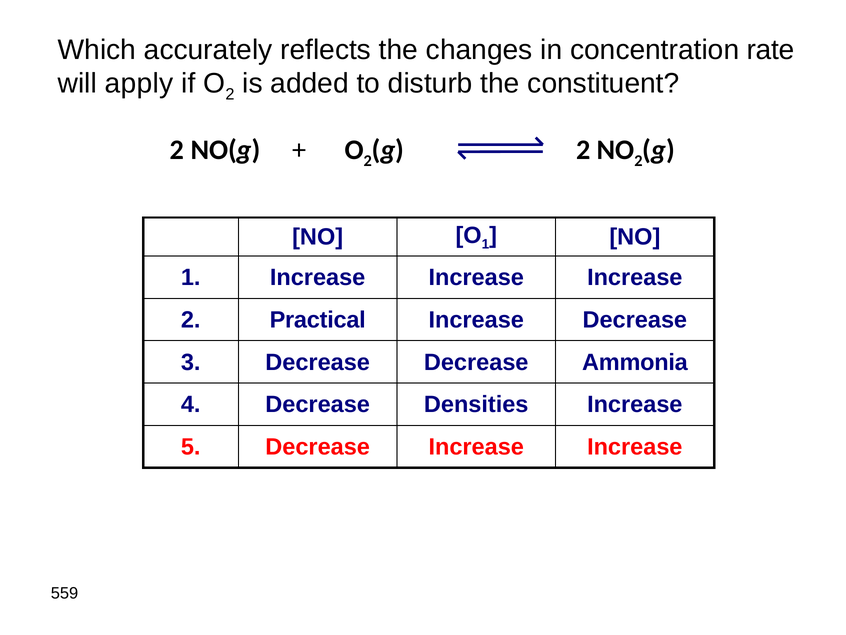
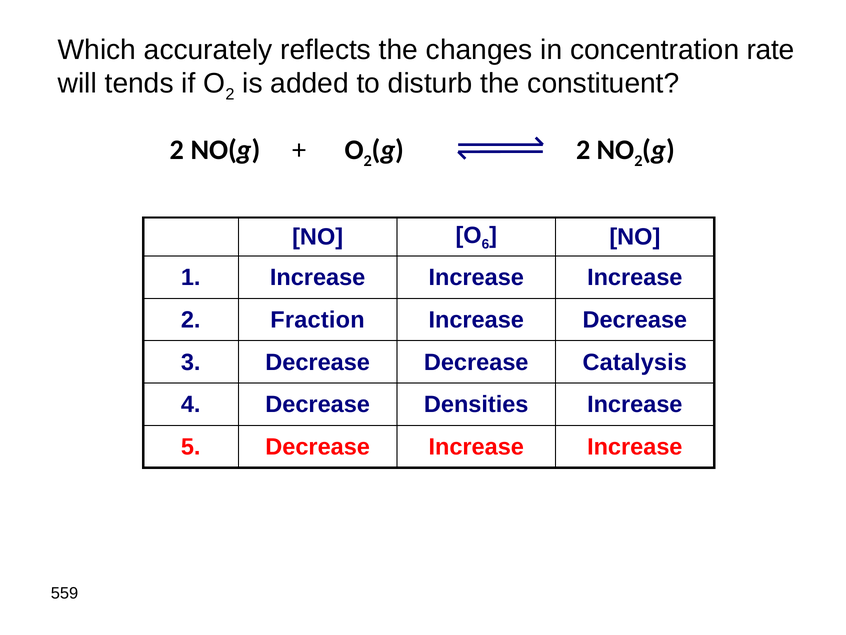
apply: apply -> tends (139, 84)
1: 1 -> 6 (485, 244)
Practical: Practical -> Fraction (317, 320)
Ammonia: Ammonia -> Catalysis (635, 362)
